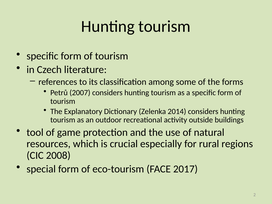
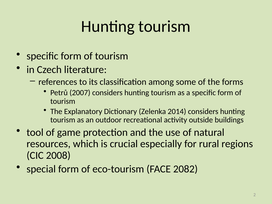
2017: 2017 -> 2082 (185, 169)
